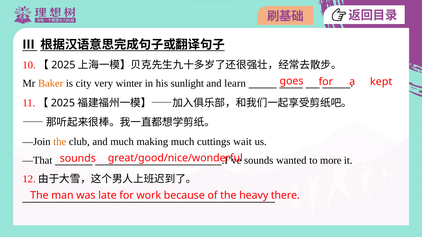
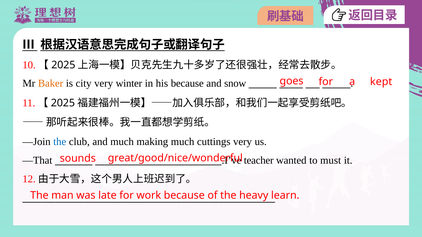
his sunlight: sunlight -> because (187, 83)
learn: learn -> snow (235, 83)
the colour: orange -> blue (60, 142)
cuttings wait: wait -> very (243, 142)
sounds: sounds -> teacher (259, 160)
more: more -> must (331, 160)
there: there -> learn (285, 196)
